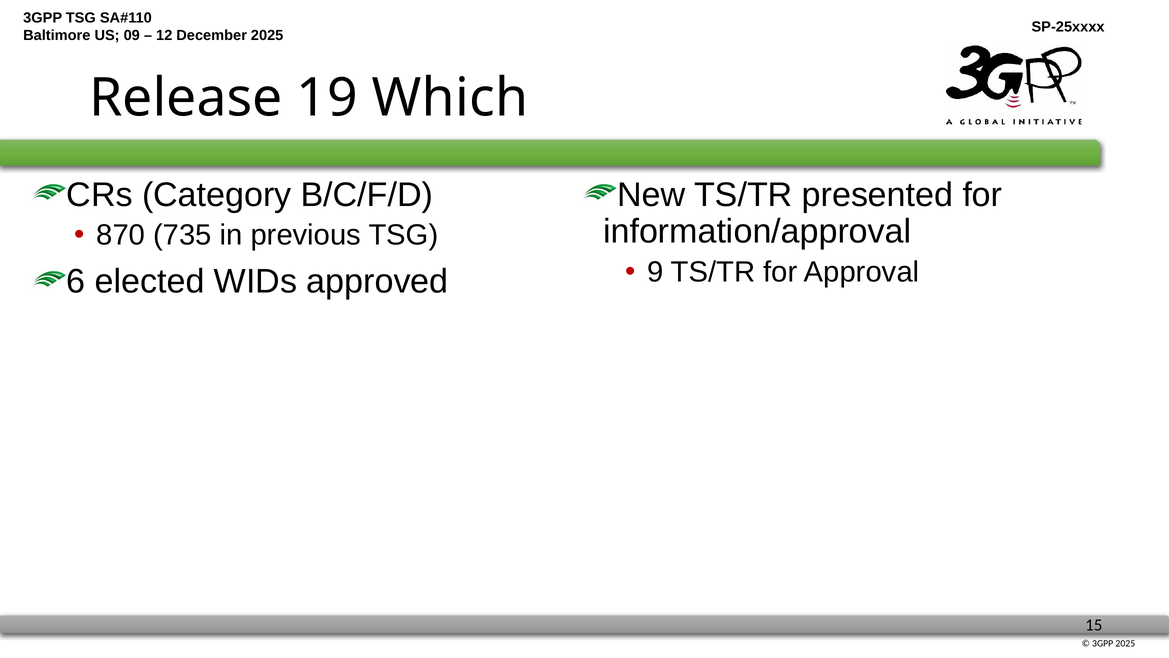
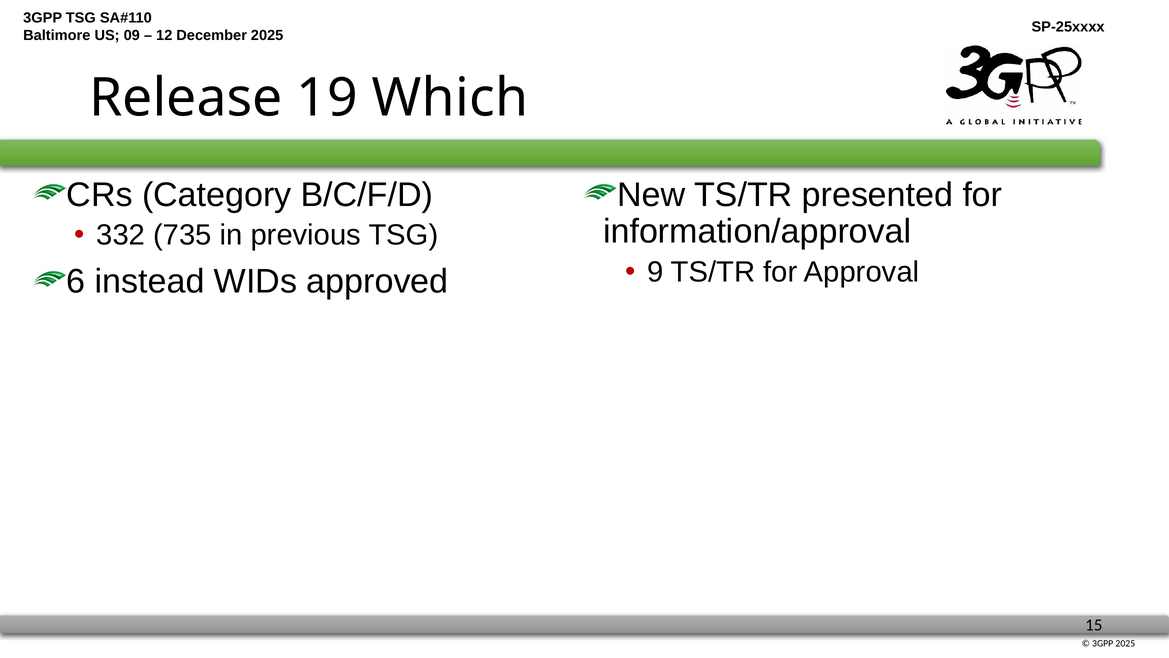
870: 870 -> 332 (121, 235)
elected: elected -> instead (150, 281)
